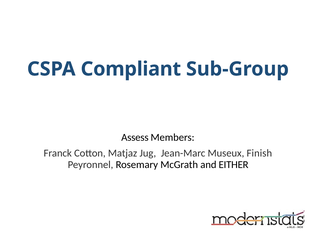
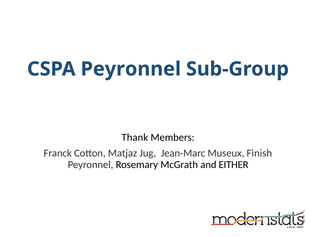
CSPA Compliant: Compliant -> Peyronnel (131, 69)
Assess: Assess -> Thank (135, 137)
